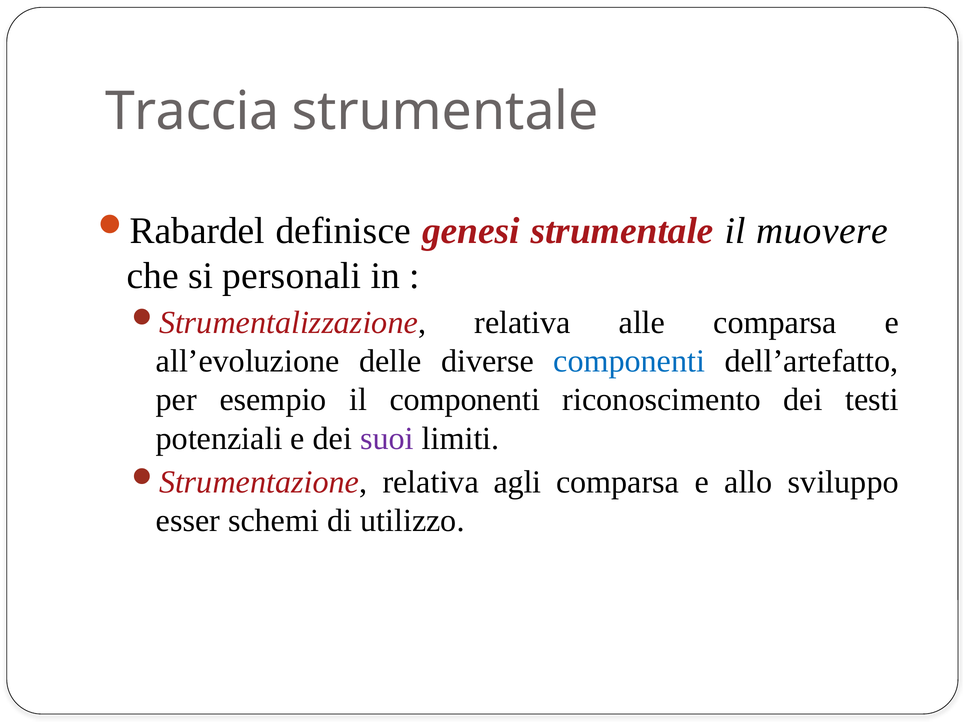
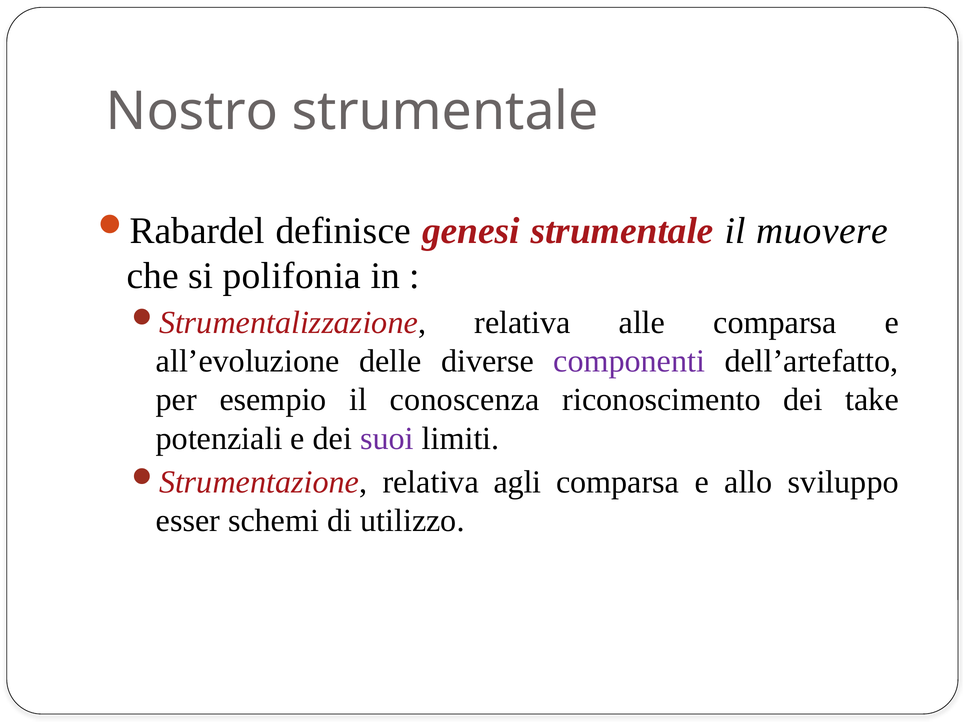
Traccia: Traccia -> Nostro (192, 112)
personali: personali -> polifonia (292, 276)
componenti colour: blue -> purple (629, 361)
il componenti: componenti -> conoscenza (465, 400)
testi: testi -> take (872, 400)
